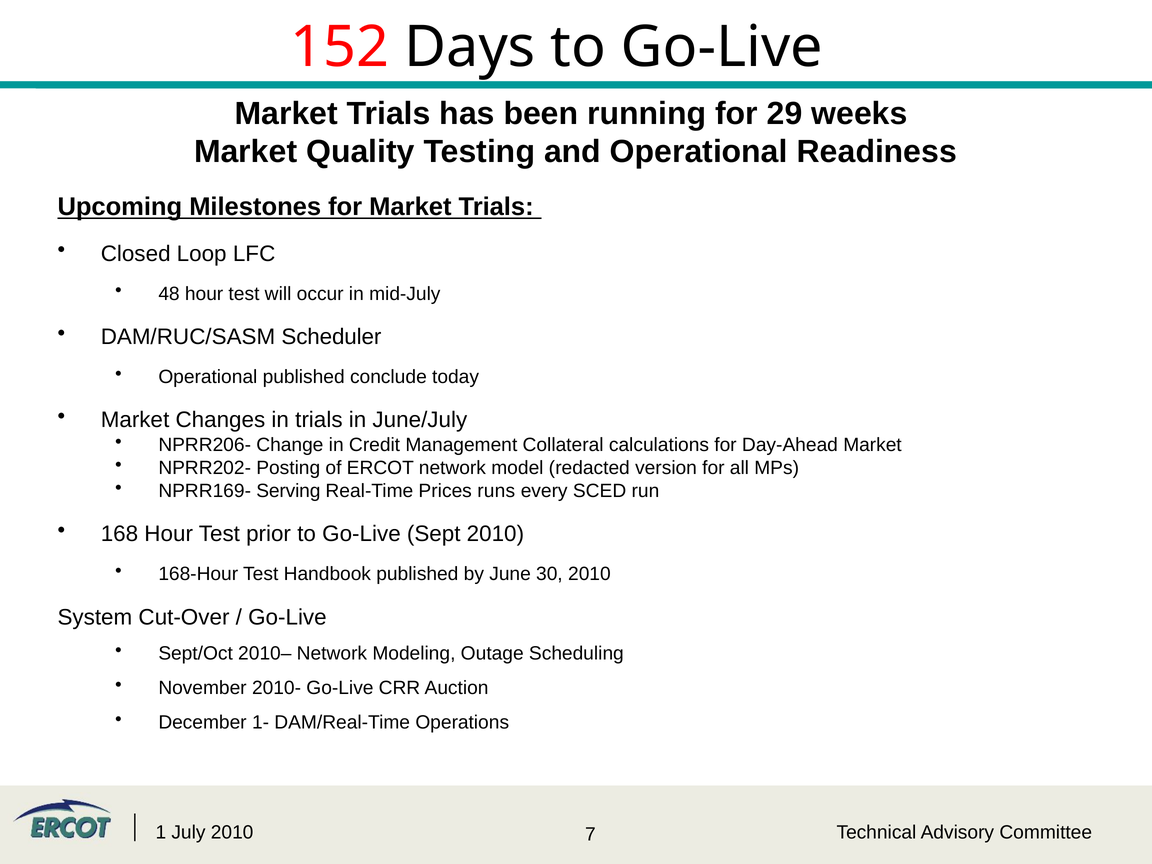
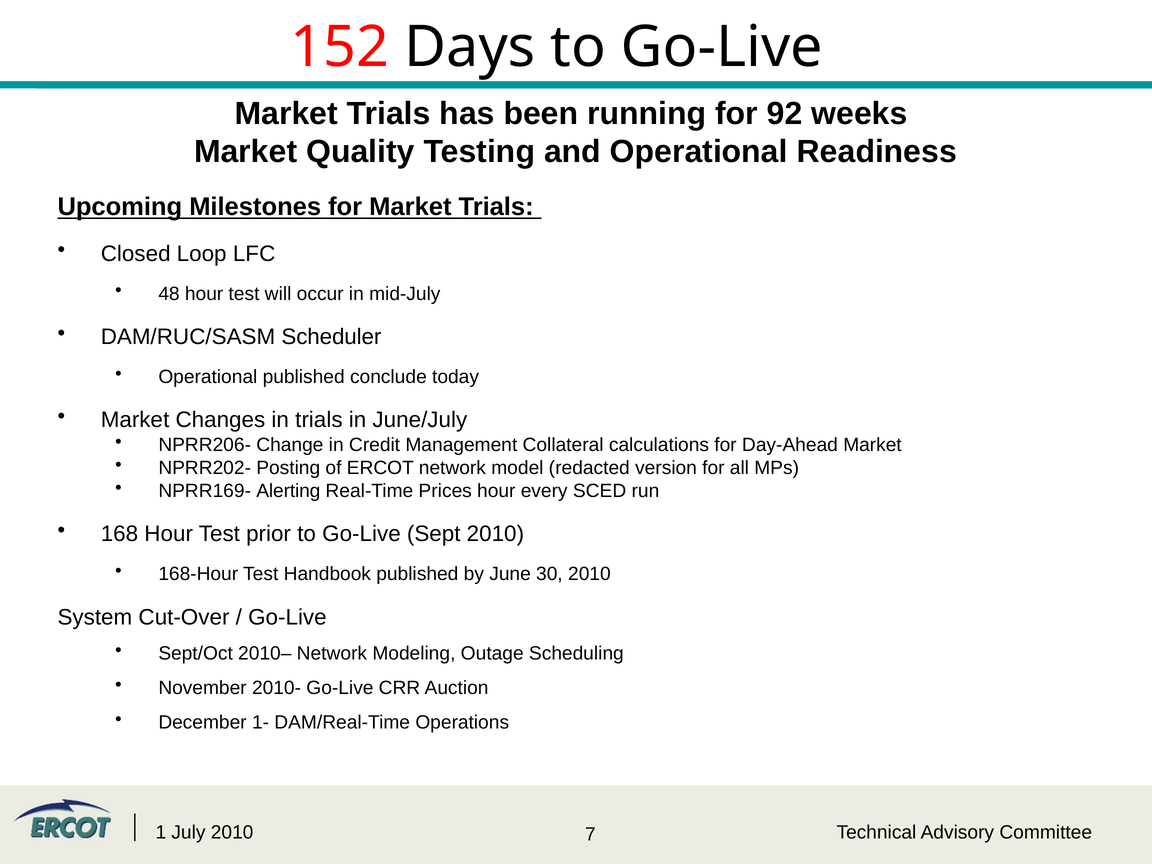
29: 29 -> 92 (785, 113)
Serving: Serving -> Alerting (288, 491)
Prices runs: runs -> hour (496, 491)
